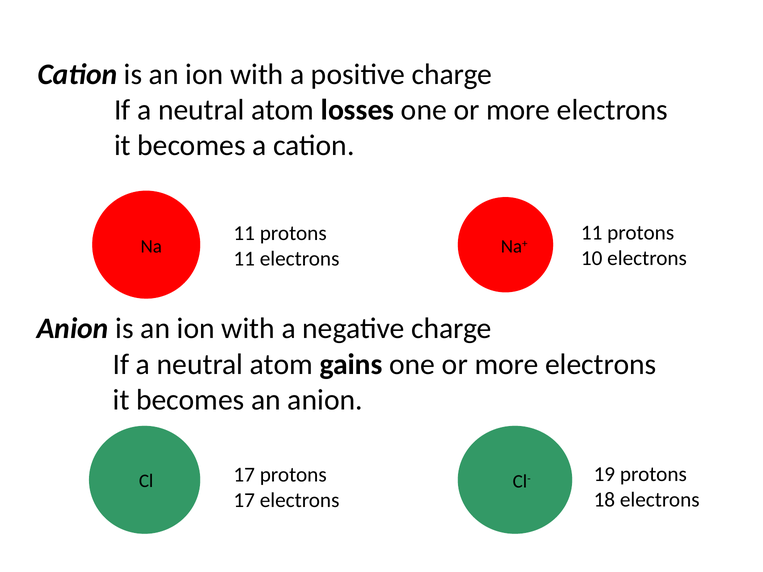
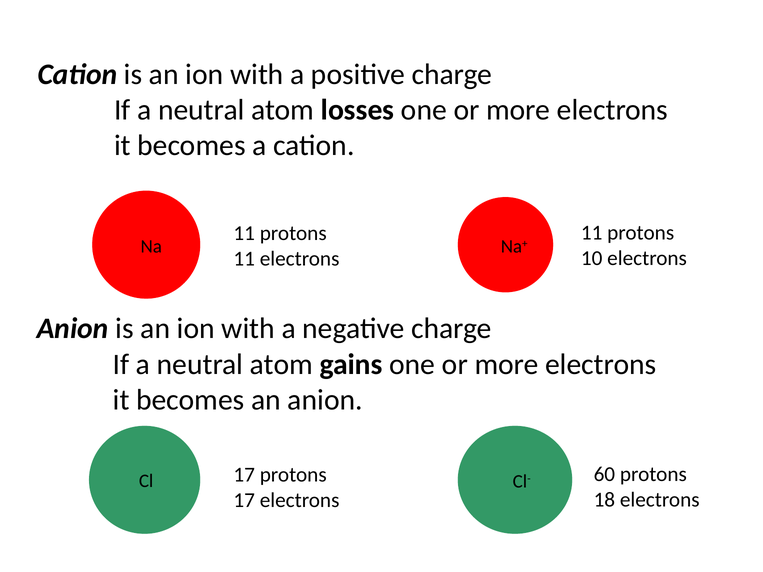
19: 19 -> 60 (604, 474)
